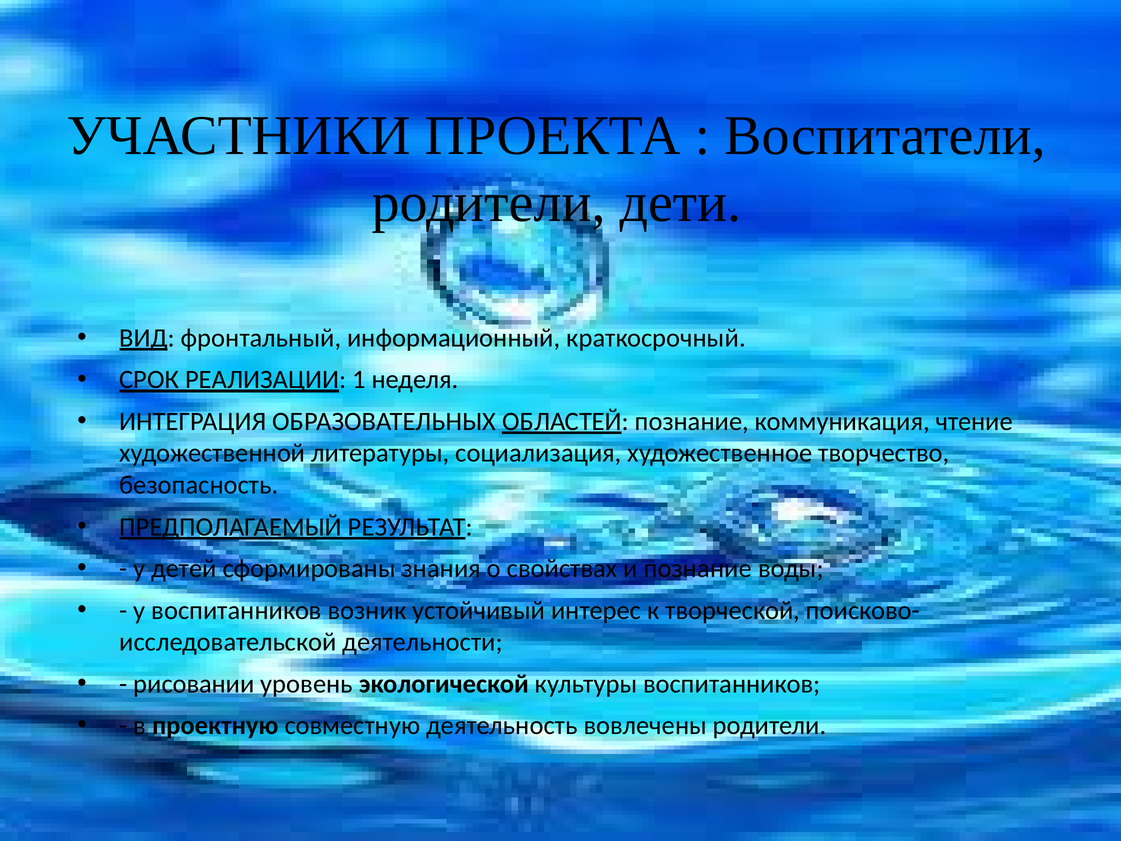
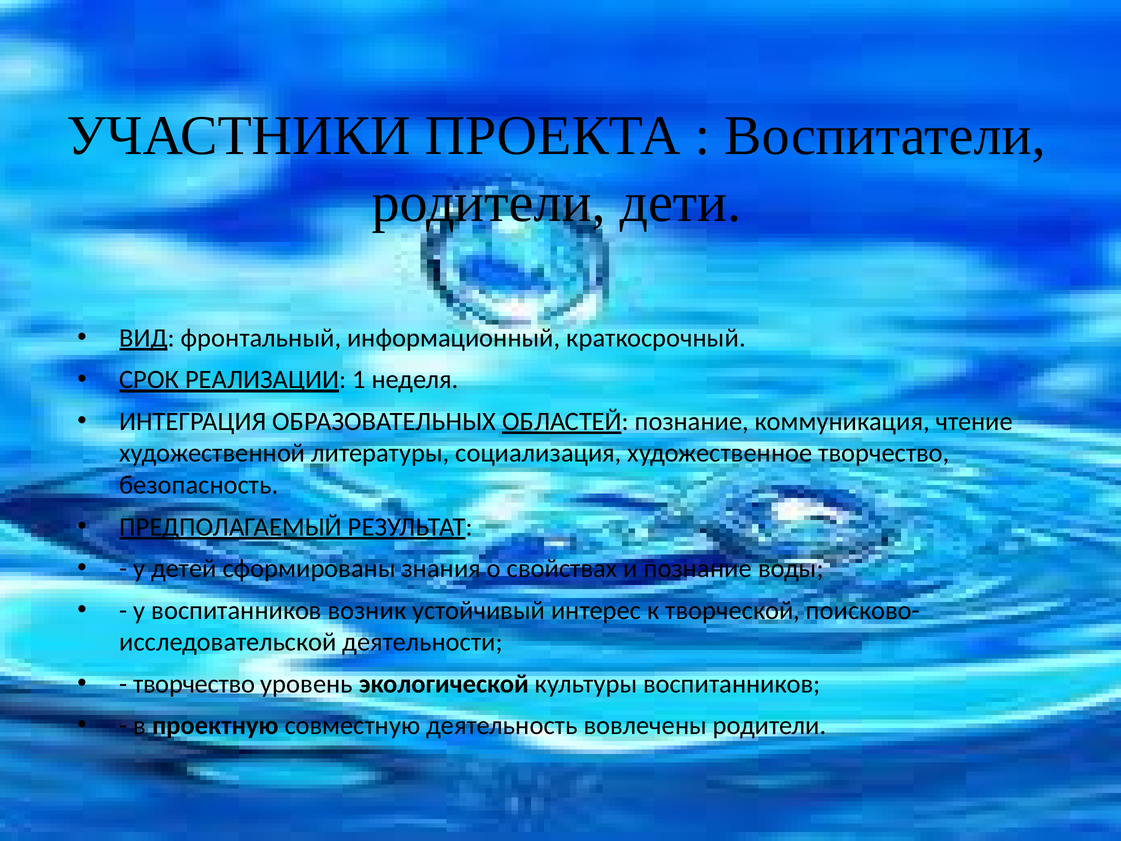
рисовании: рисовании -> творчество (194, 684)
